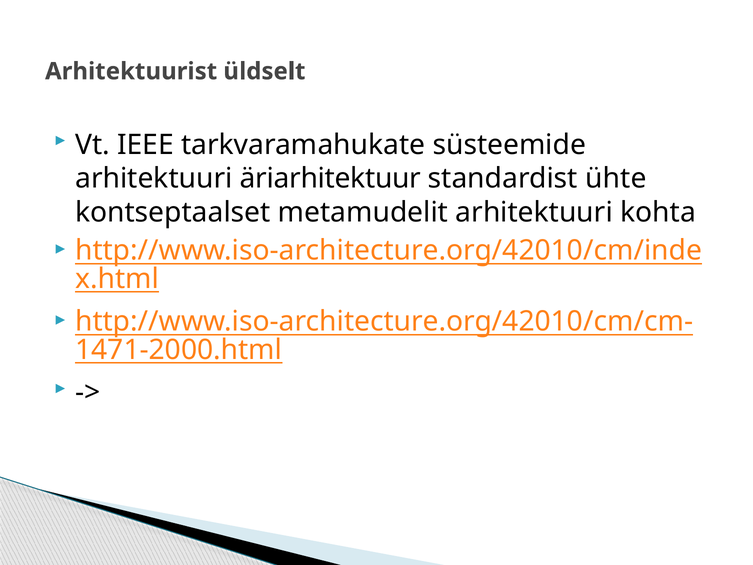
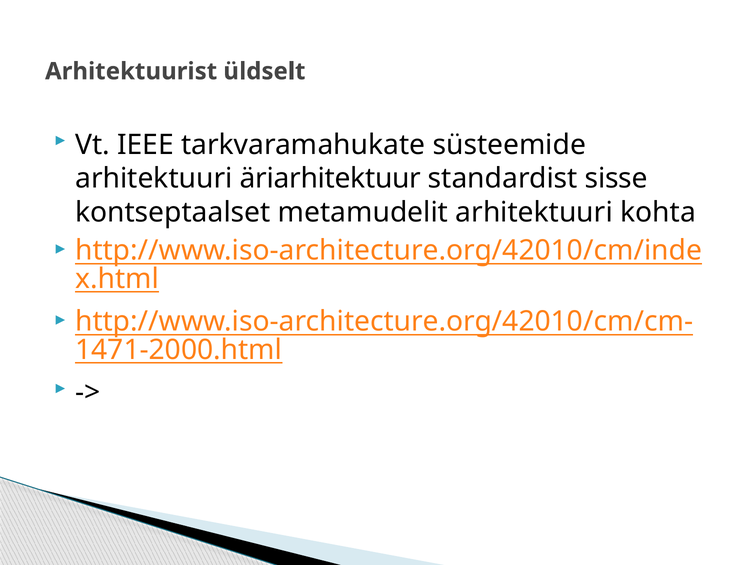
ühte: ühte -> sisse (616, 179)
